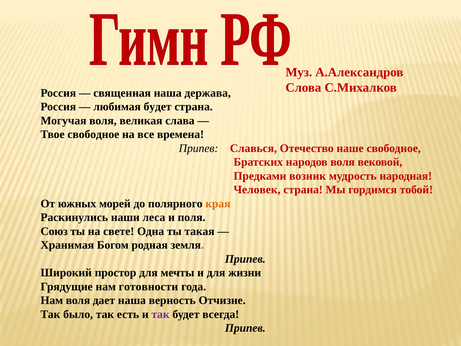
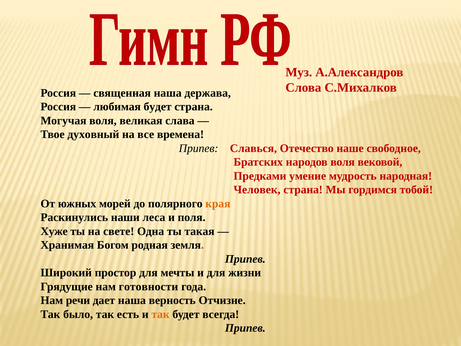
Твое свободное: свободное -> духовный (93, 134)
возник: возник -> умение (308, 176)
Союз: Союз -> Хуже (54, 231)
Нам воля: воля -> речи (78, 300)
так colour: purple -> orange (161, 314)
